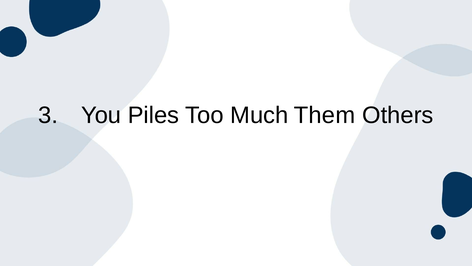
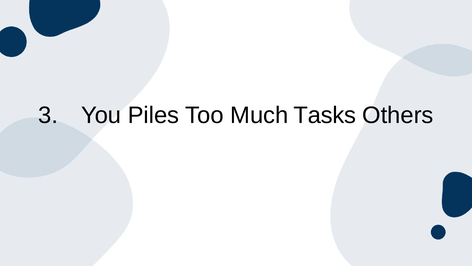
Them: Them -> Tasks (325, 115)
